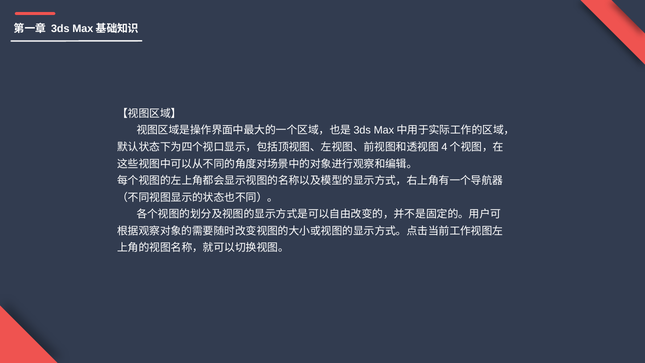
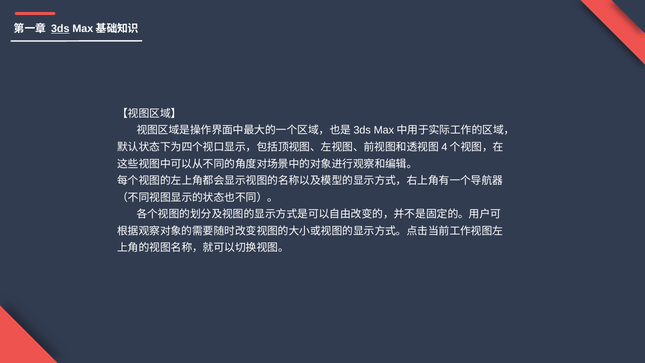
3ds underline: none -> present (60, 29)
